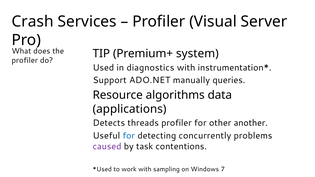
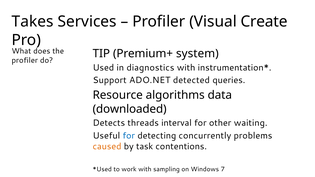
Crash: Crash -> Takes (33, 22)
Server: Server -> Create (264, 22)
manually: manually -> detected (191, 80)
applications: applications -> downloaded (130, 109)
threads profiler: profiler -> interval (177, 123)
another: another -> waiting (251, 123)
caused colour: purple -> orange (107, 146)
